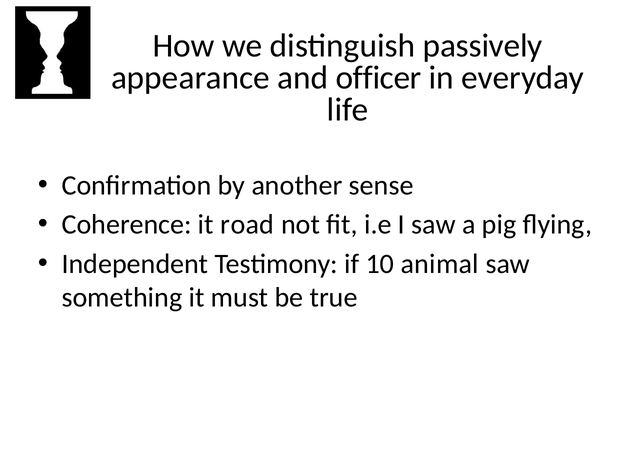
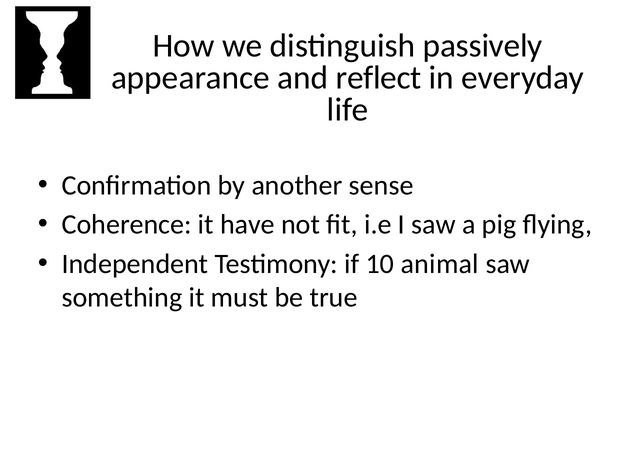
officer: officer -> reflect (379, 78)
road: road -> have (247, 225)
